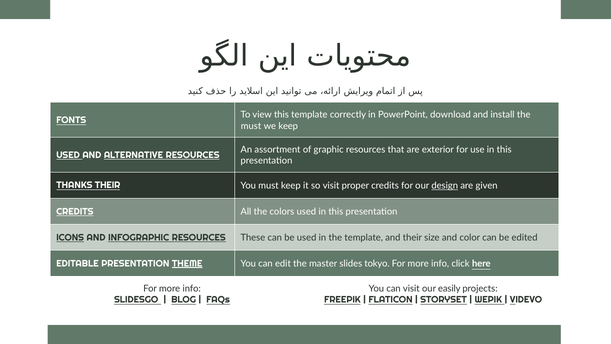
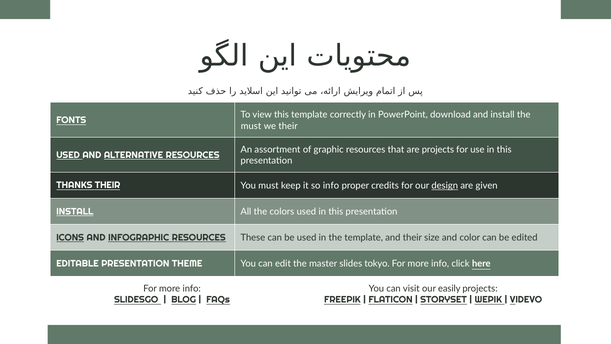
we keep: keep -> their (288, 126)
are exterior: exterior -> projects (438, 149)
so visit: visit -> info (331, 185)
CREDITS: CREDITS -> INSTALL (75, 211)
THEME underline: present -> none (187, 263)
